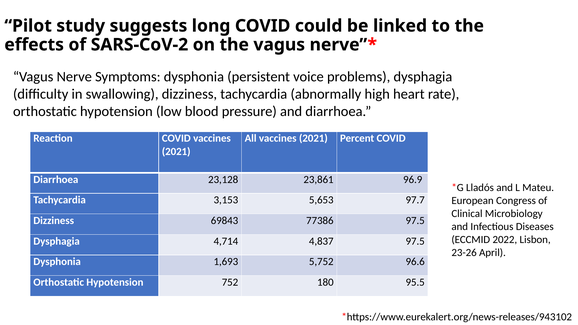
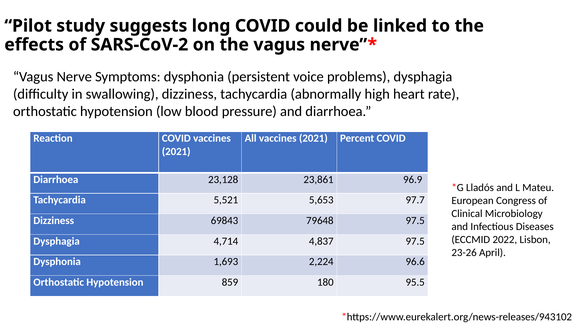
3,153: 3,153 -> 5,521 (226, 200)
77386: 77386 -> 79648 (320, 221)
5,752: 5,752 -> 2,224 (321, 262)
752: 752 -> 859 (230, 282)
